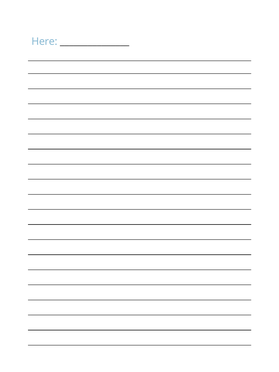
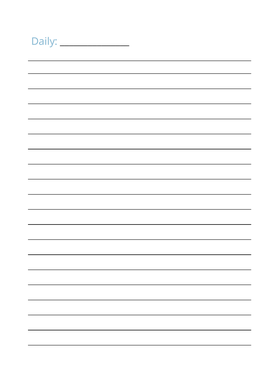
Here: Here -> Daily (44, 42)
